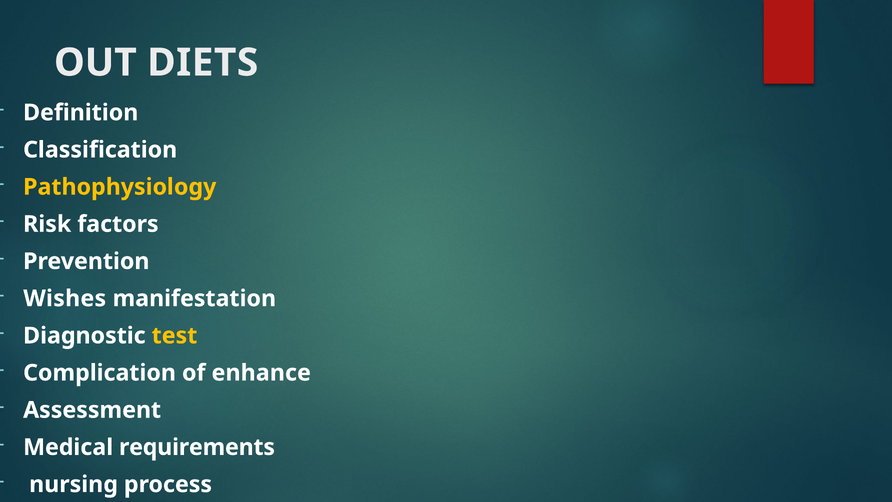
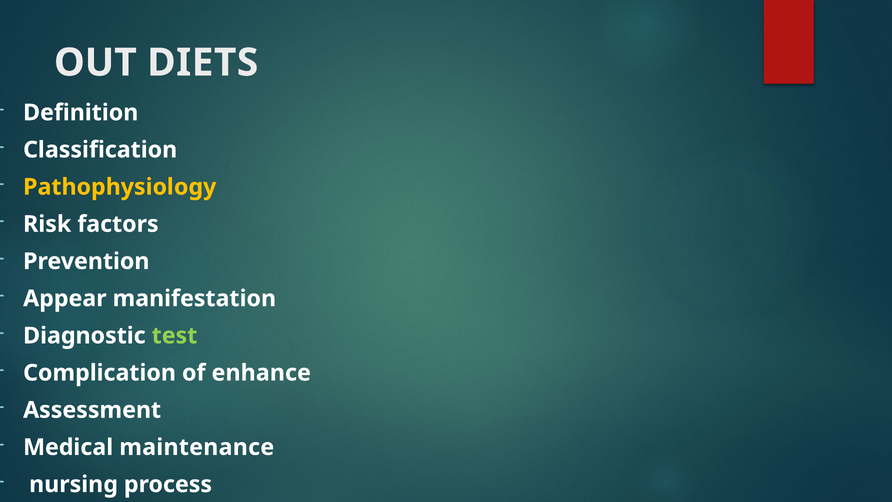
Wishes: Wishes -> Appear (65, 298)
test colour: yellow -> light green (174, 336)
requirements: requirements -> maintenance (197, 447)
